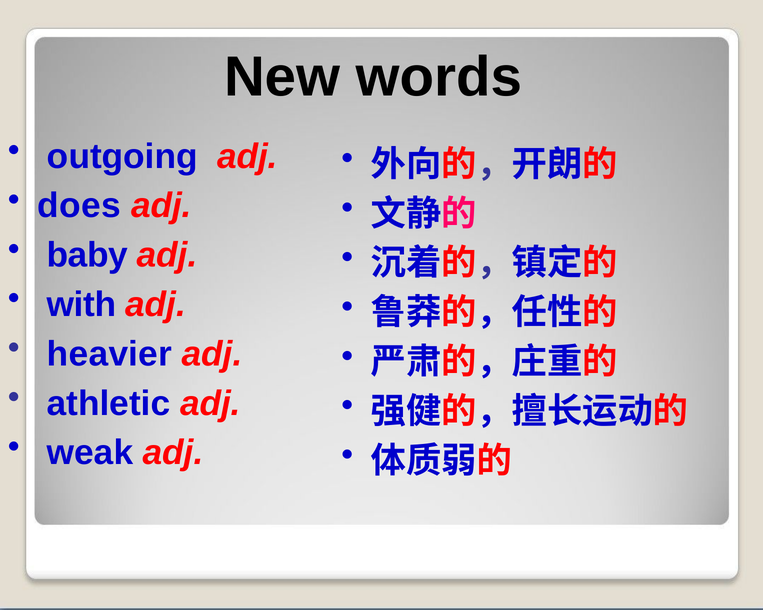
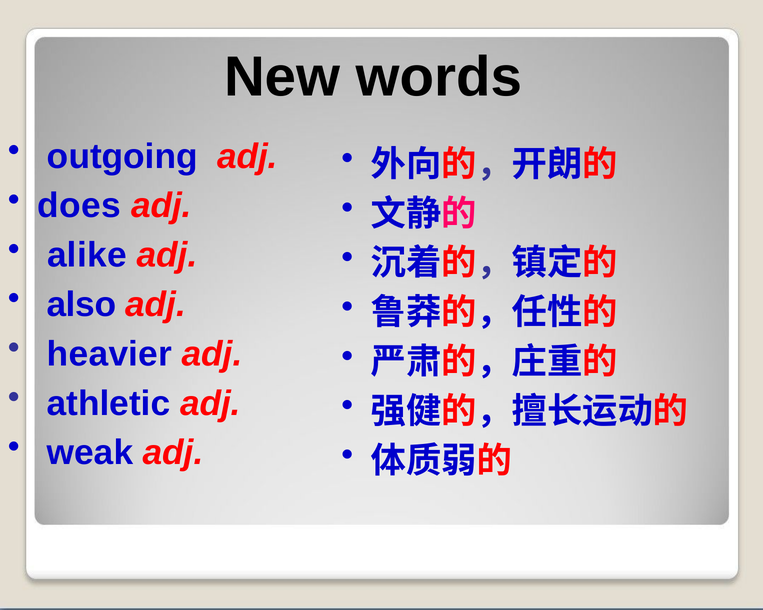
baby: baby -> alike (87, 255)
with: with -> also (81, 305)
